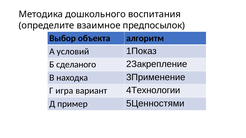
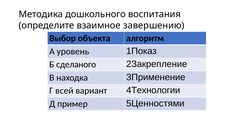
предпосылок: предпосылок -> завершению (154, 26)
условий: условий -> уровень (73, 52)
игра: игра -> всей (64, 91)
